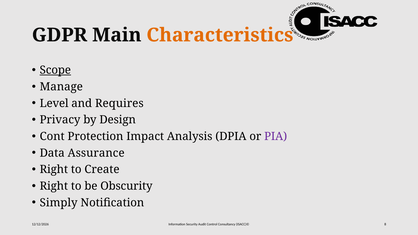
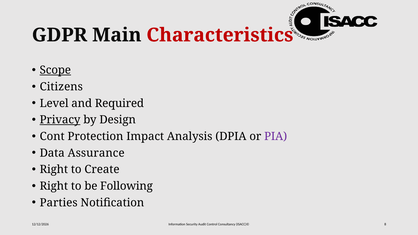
Characteristics colour: orange -> red (220, 35)
Manage: Manage -> Citizens (61, 87)
Requires: Requires -> Required (119, 103)
Privacy underline: none -> present (60, 120)
Obscurity: Obscurity -> Following (126, 186)
Simply: Simply -> Parties (59, 203)
